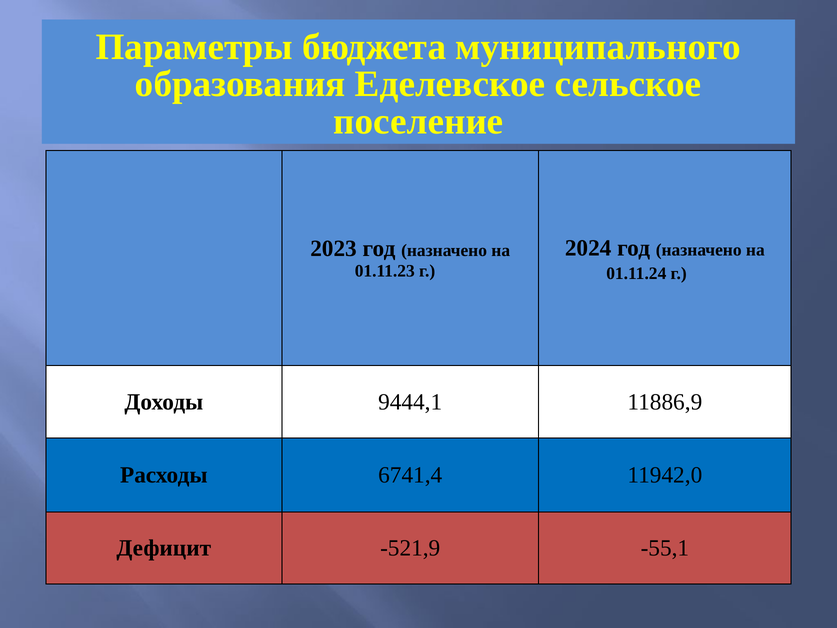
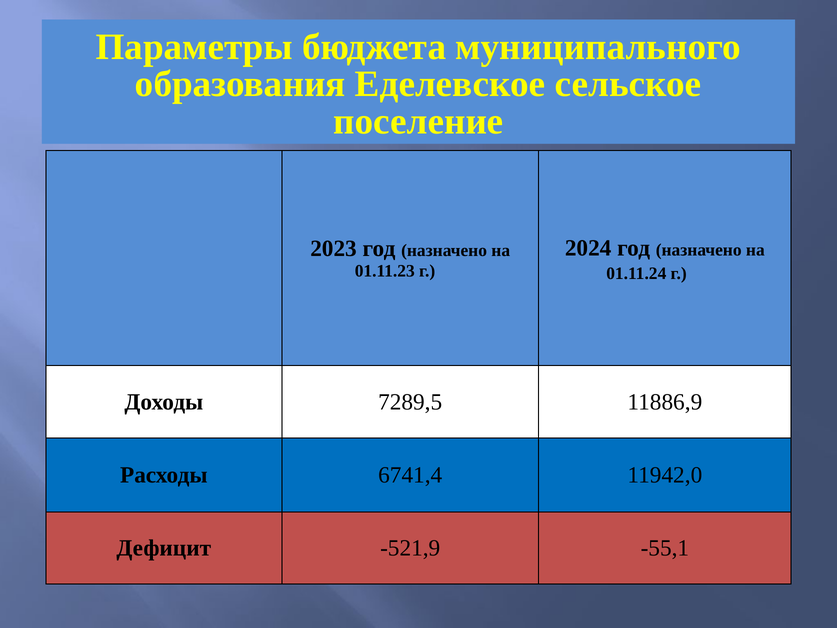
9444,1: 9444,1 -> 7289,5 (410, 402)
